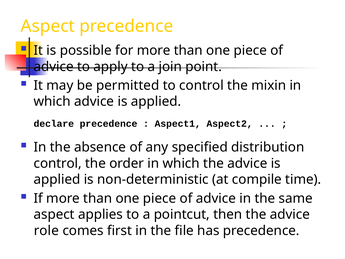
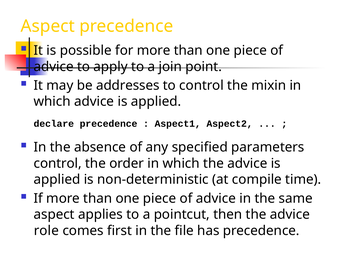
permitted: permitted -> addresses (128, 85)
distribution: distribution -> parameters (268, 147)
